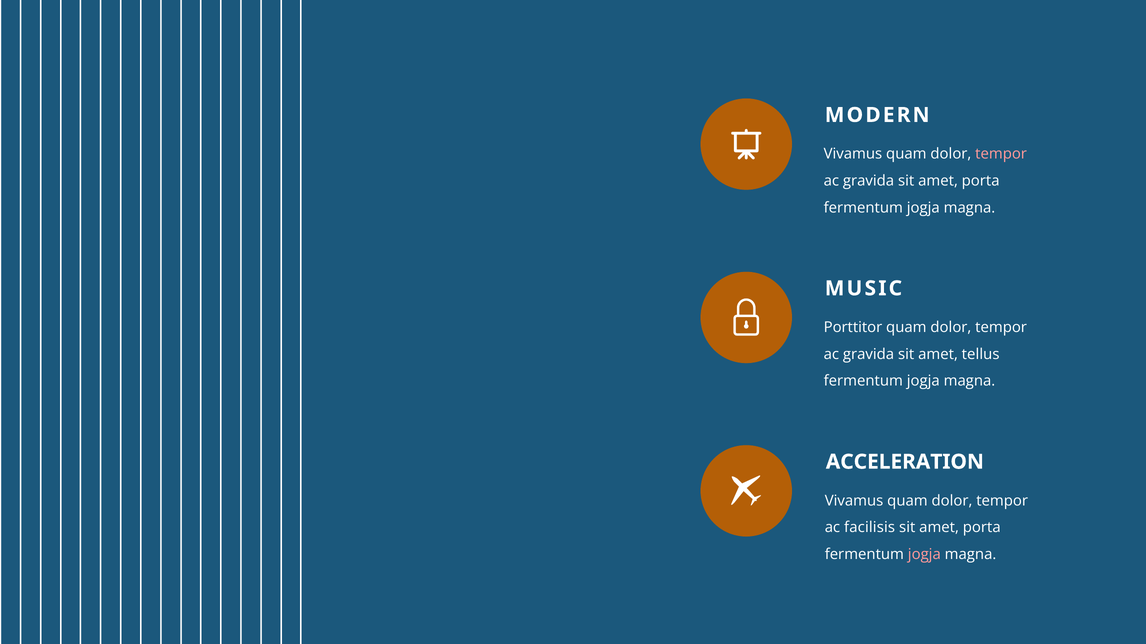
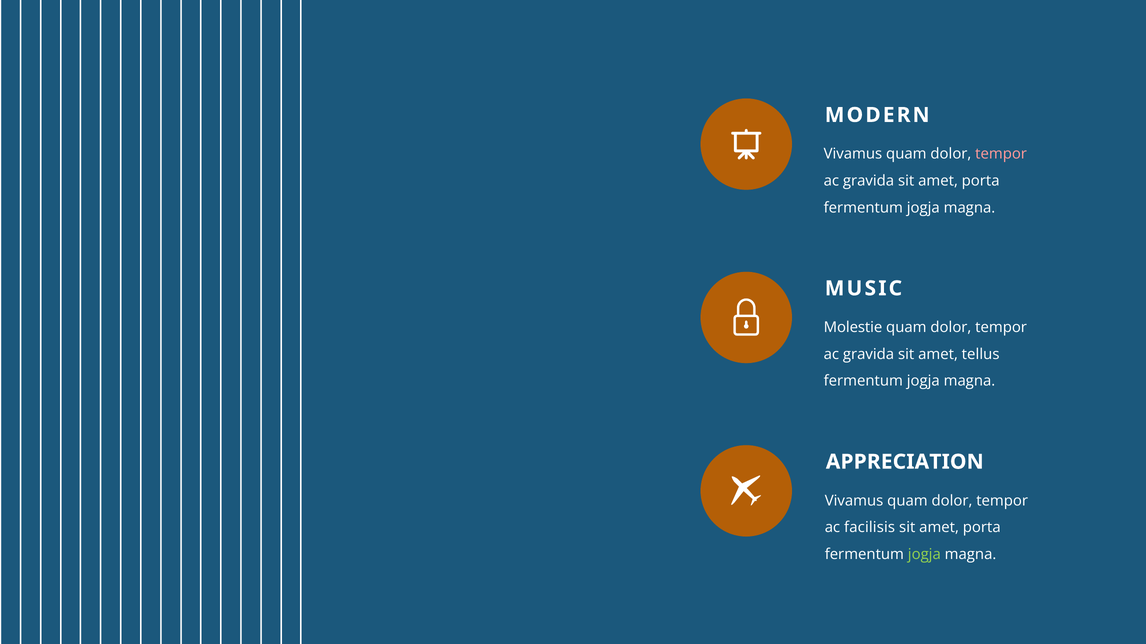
Porttitor: Porttitor -> Molestie (853, 328)
ACCELERATION: ACCELERATION -> APPRECIATION (905, 462)
jogja colour: pink -> light green (924, 555)
